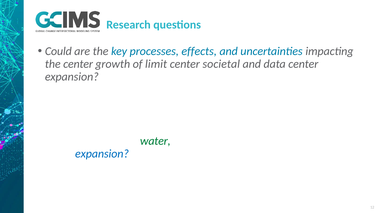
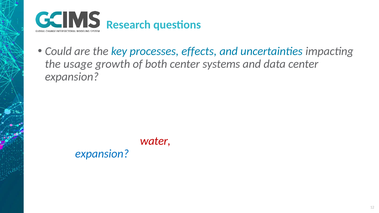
the center: center -> usage (78, 64)
of limit: limit -> both (156, 64)
center societal: societal -> systems (221, 64)
water colour: green -> red (155, 141)
